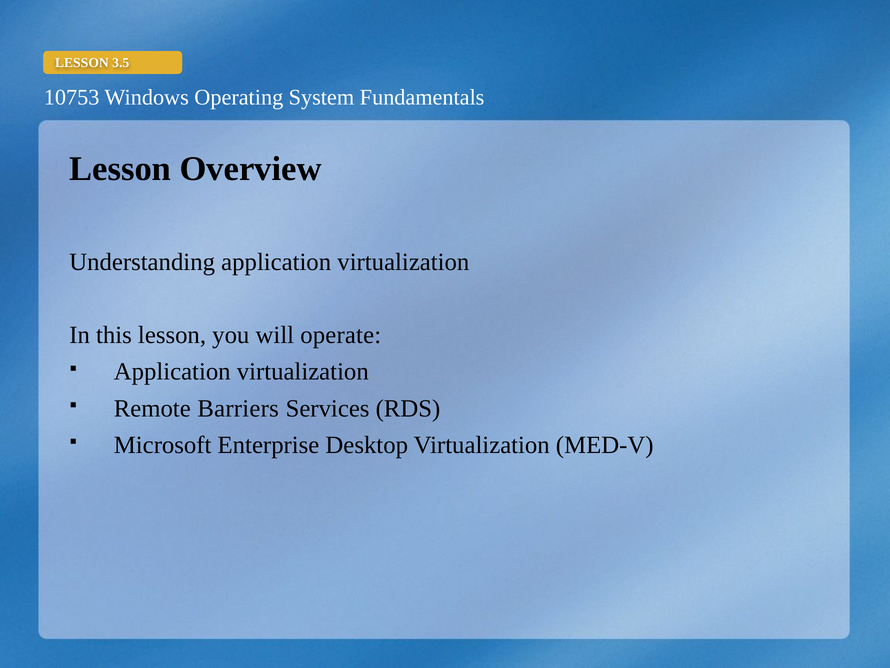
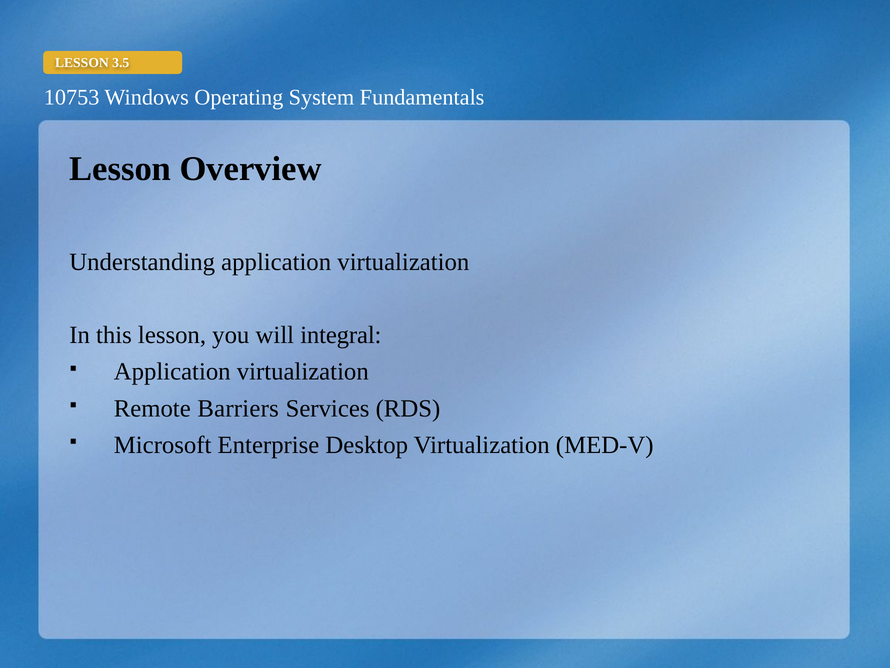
operate: operate -> integral (341, 335)
